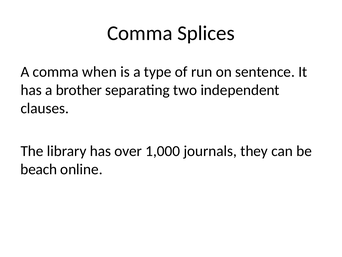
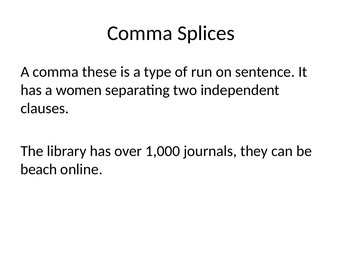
when: when -> these (99, 72)
brother: brother -> women (79, 90)
